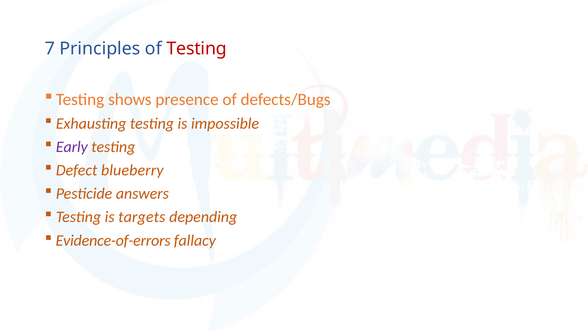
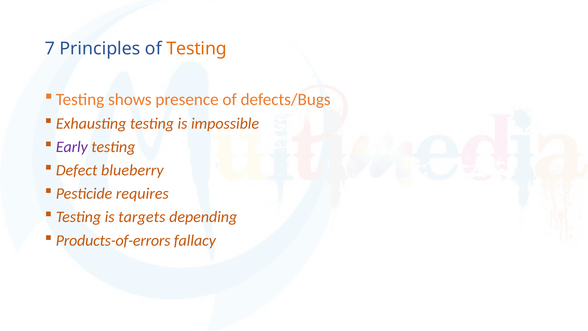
Testing colour: red -> orange (197, 48)
answers: answers -> requires (142, 194)
Evidence-of-errors: Evidence-of-errors -> Products-of-errors (113, 240)
